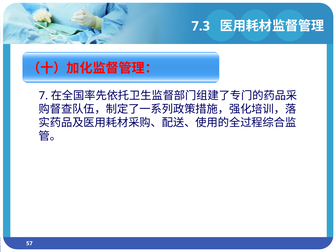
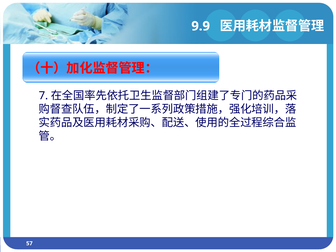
7.3: 7.3 -> 9.9 (201, 26)
